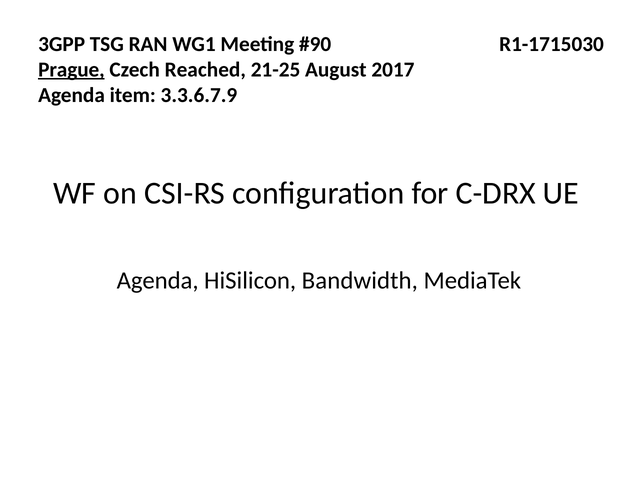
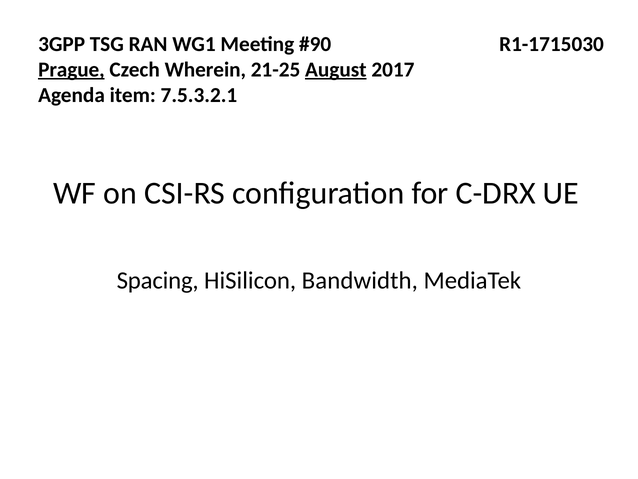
Reached: Reached -> Wherein (205, 69)
August underline: none -> present (336, 69)
3.3.6.7.9: 3.3.6.7.9 -> 7.5.3.2.1 (199, 95)
Agenda: Agenda -> Spacing (158, 280)
